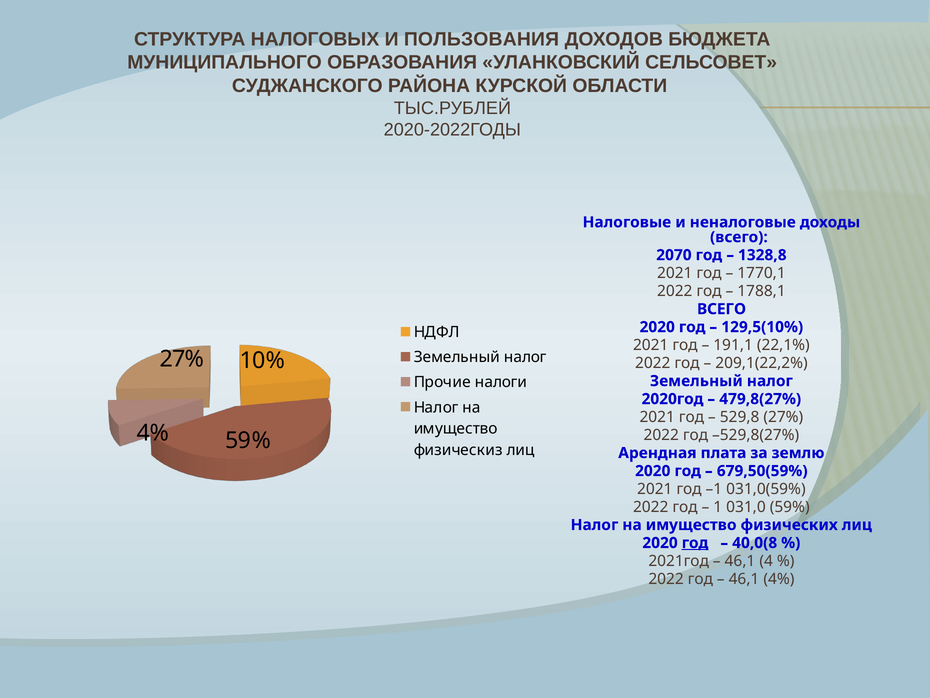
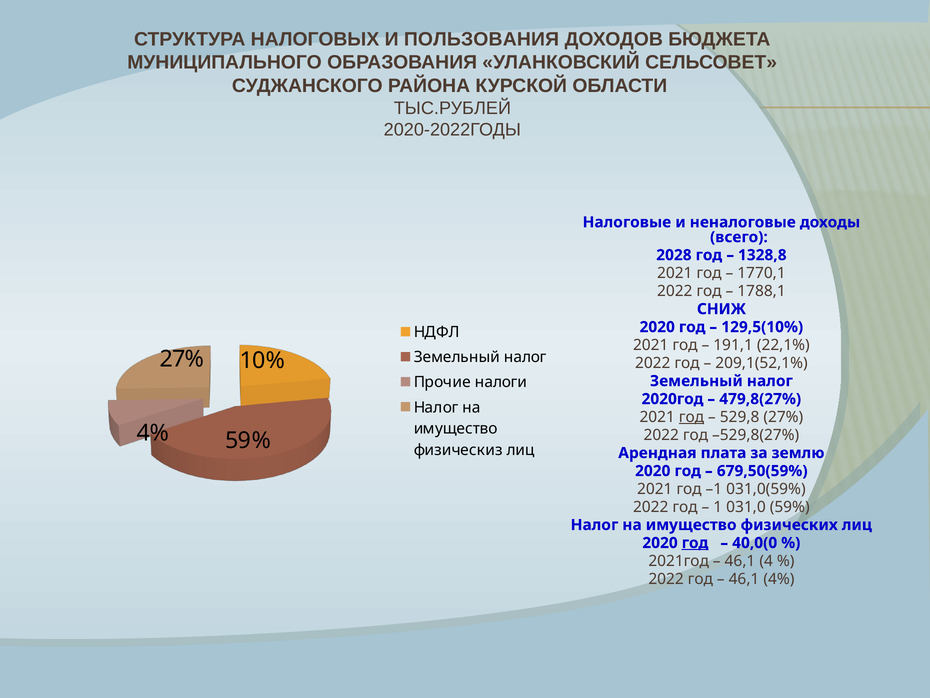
2070: 2070 -> 2028 (674, 255)
ВСЕГО: ВСЕГО -> СНИЖ (721, 309)
209,1(22,2%: 209,1(22,2% -> 209,1(52,1% (762, 363)
год underline: none -> present (692, 417)
40,0(8: 40,0(8 -> 40,0(0 (755, 543)
